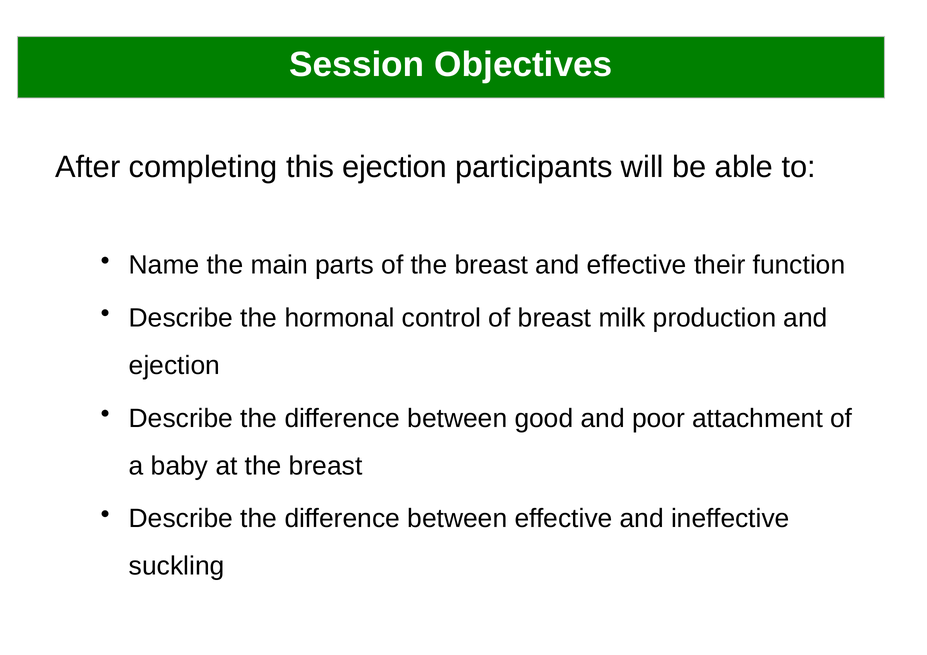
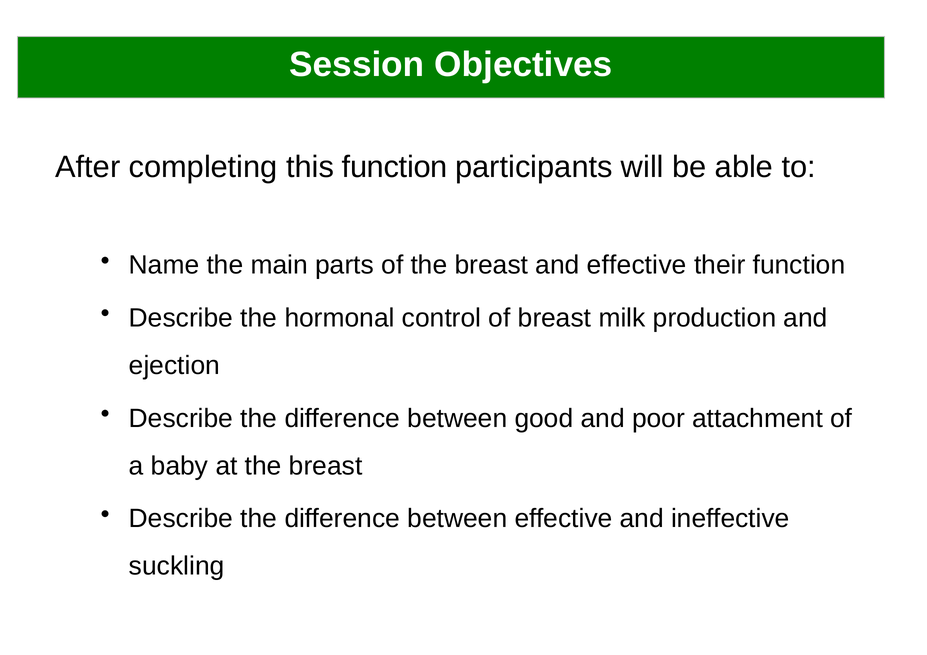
this ejection: ejection -> function (395, 167)
